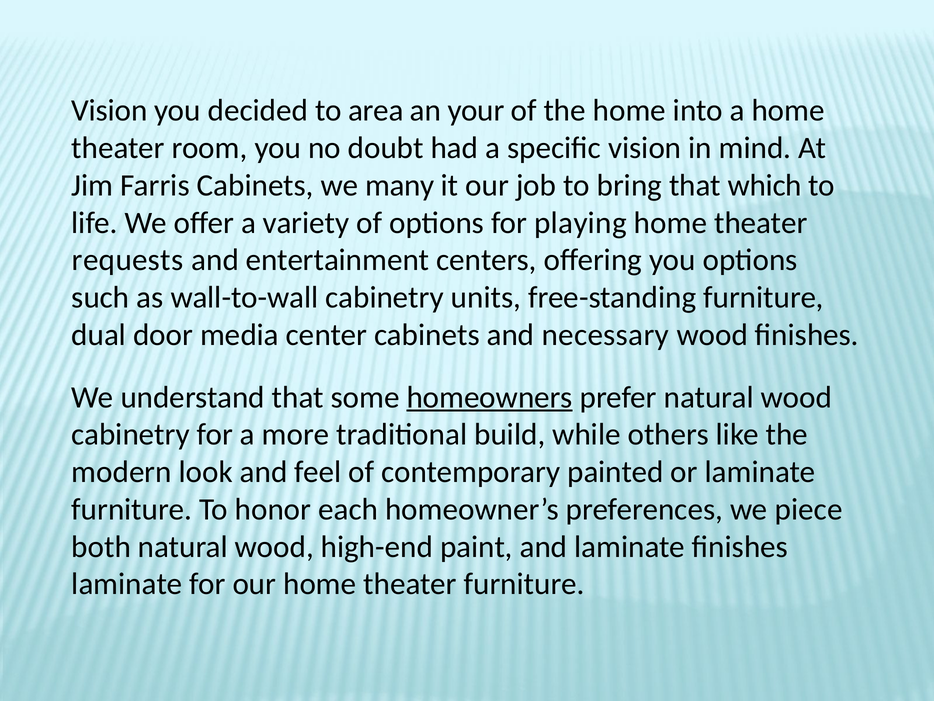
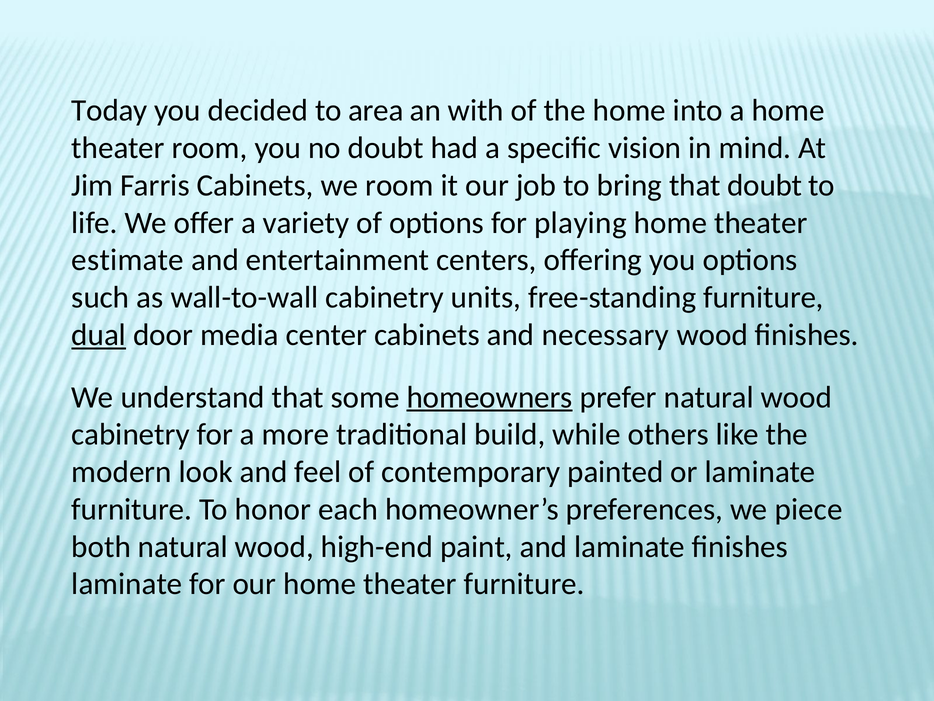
Vision: Vision -> Today (109, 111)
your: your -> with (476, 111)
we many: many -> room (399, 185)
that which: which -> doubt (765, 185)
requests: requests -> estimate (128, 260)
dual underline: none -> present (99, 335)
